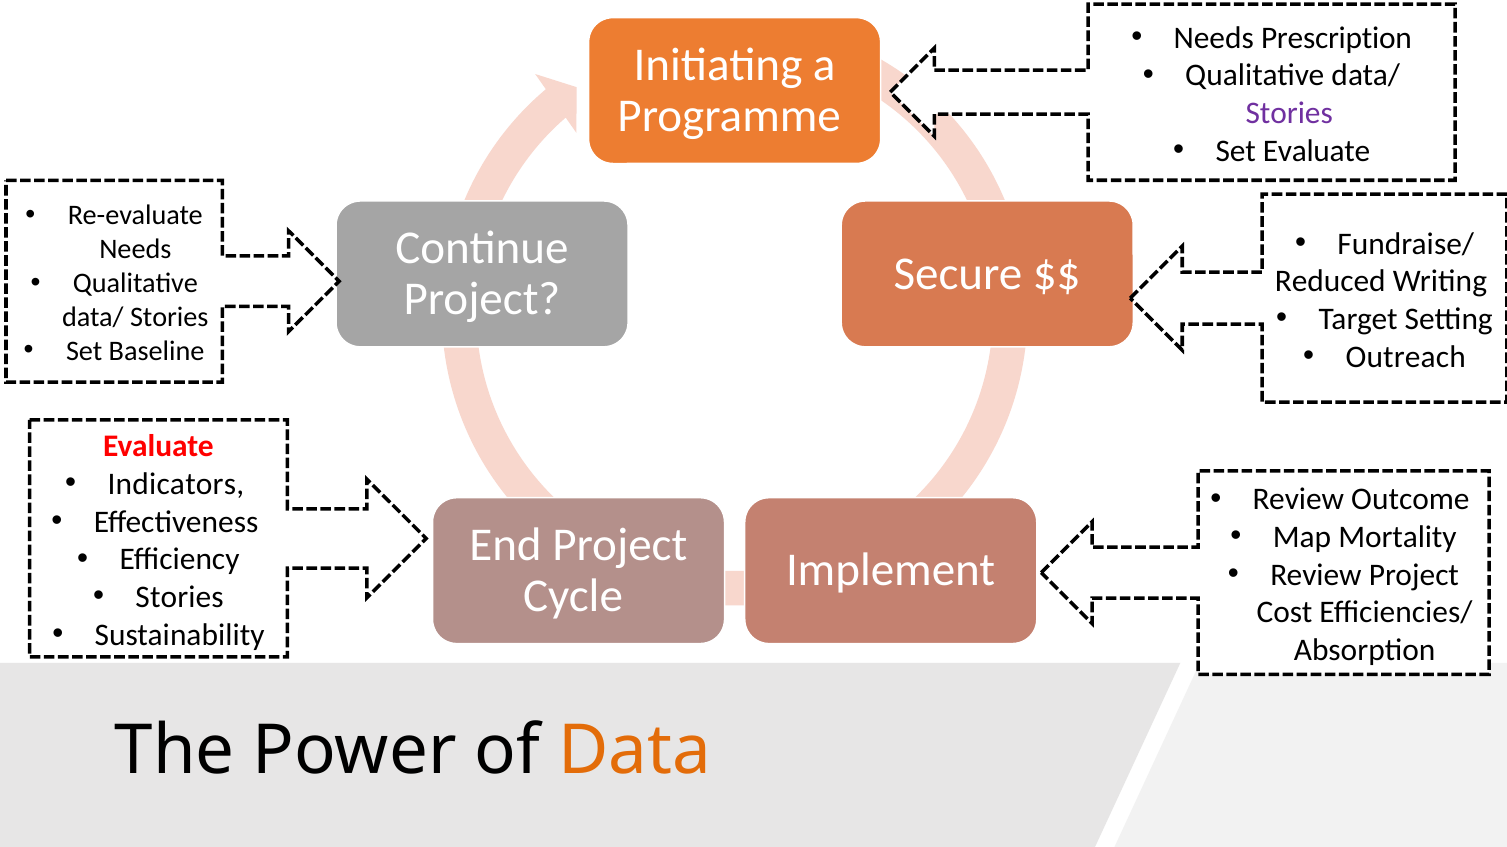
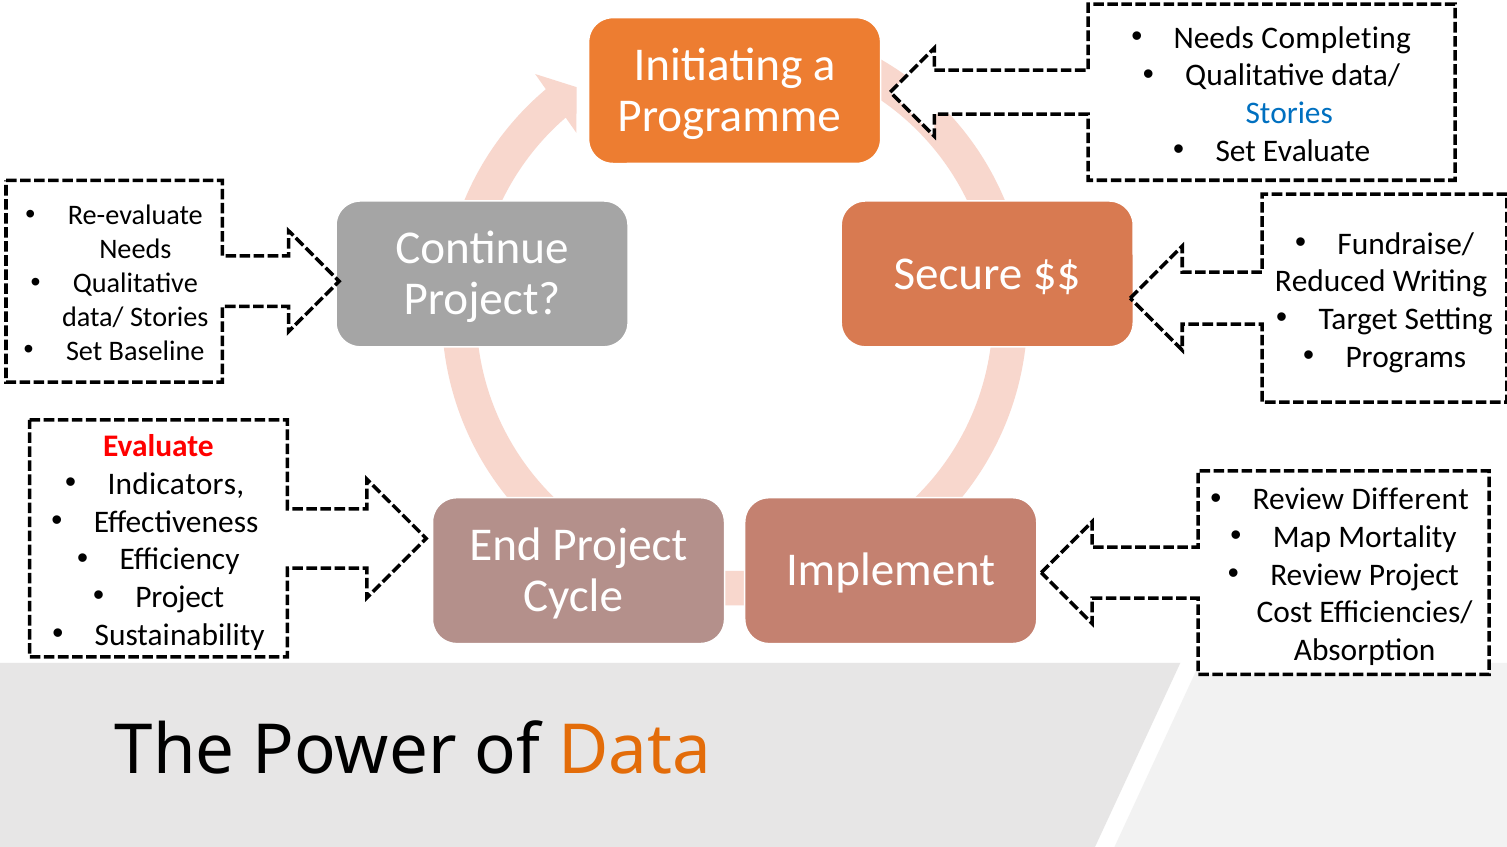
Prescription: Prescription -> Completing (1336, 38)
Stories colour: purple -> blue (1289, 113)
Outreach: Outreach -> Programs (1406, 357)
Outcome: Outcome -> Different (1410, 500)
Stories: Stories -> Project (180, 598)
